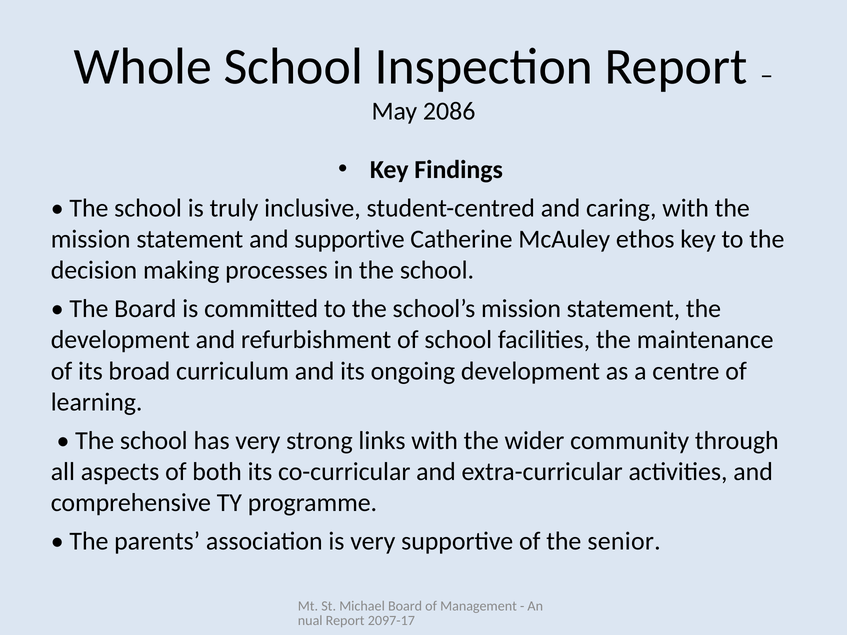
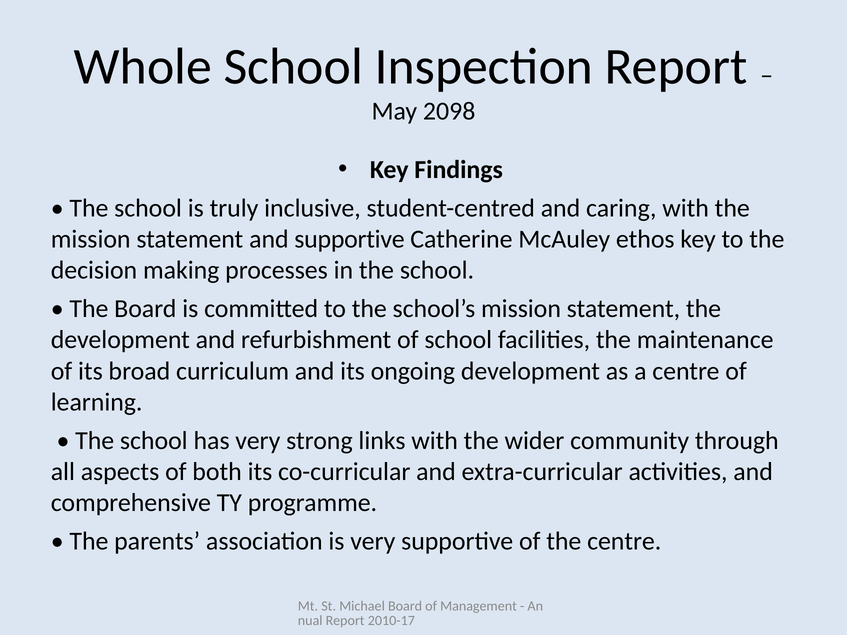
2086: 2086 -> 2098 (449, 111)
the senior: senior -> centre (624, 541)
2097-17: 2097-17 -> 2010-17 (391, 621)
